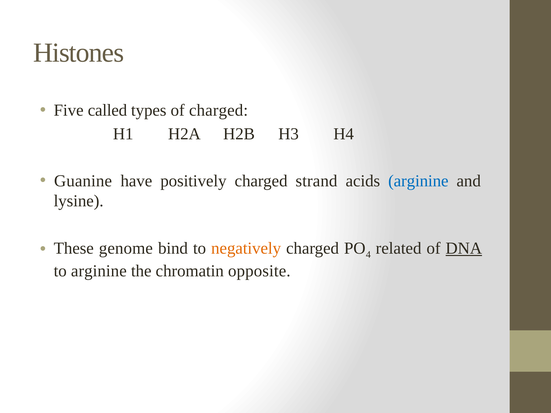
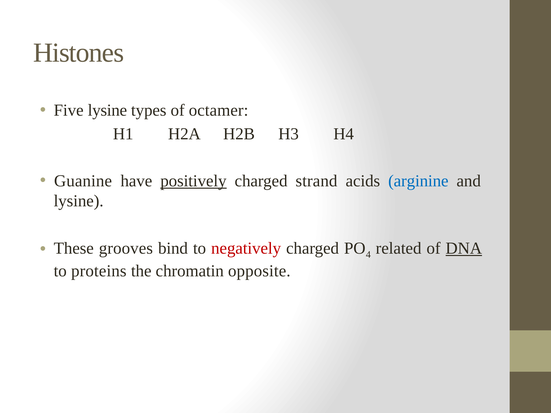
Five called: called -> lysine (107, 110)
of charged: charged -> octamer (219, 110)
positively underline: none -> present (193, 181)
genome: genome -> grooves (126, 248)
negatively colour: orange -> red (246, 248)
to arginine: arginine -> proteins (99, 271)
